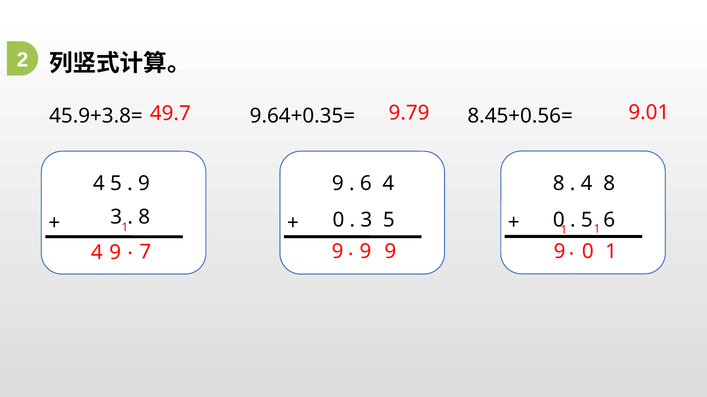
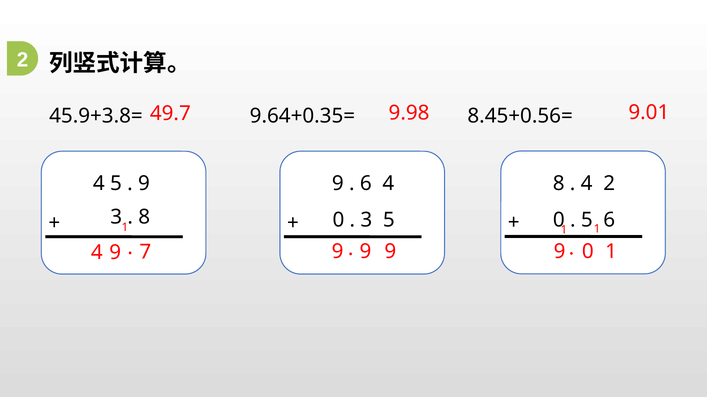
9.79: 9.79 -> 9.98 (409, 113)
4 8: 8 -> 2 (609, 184)
